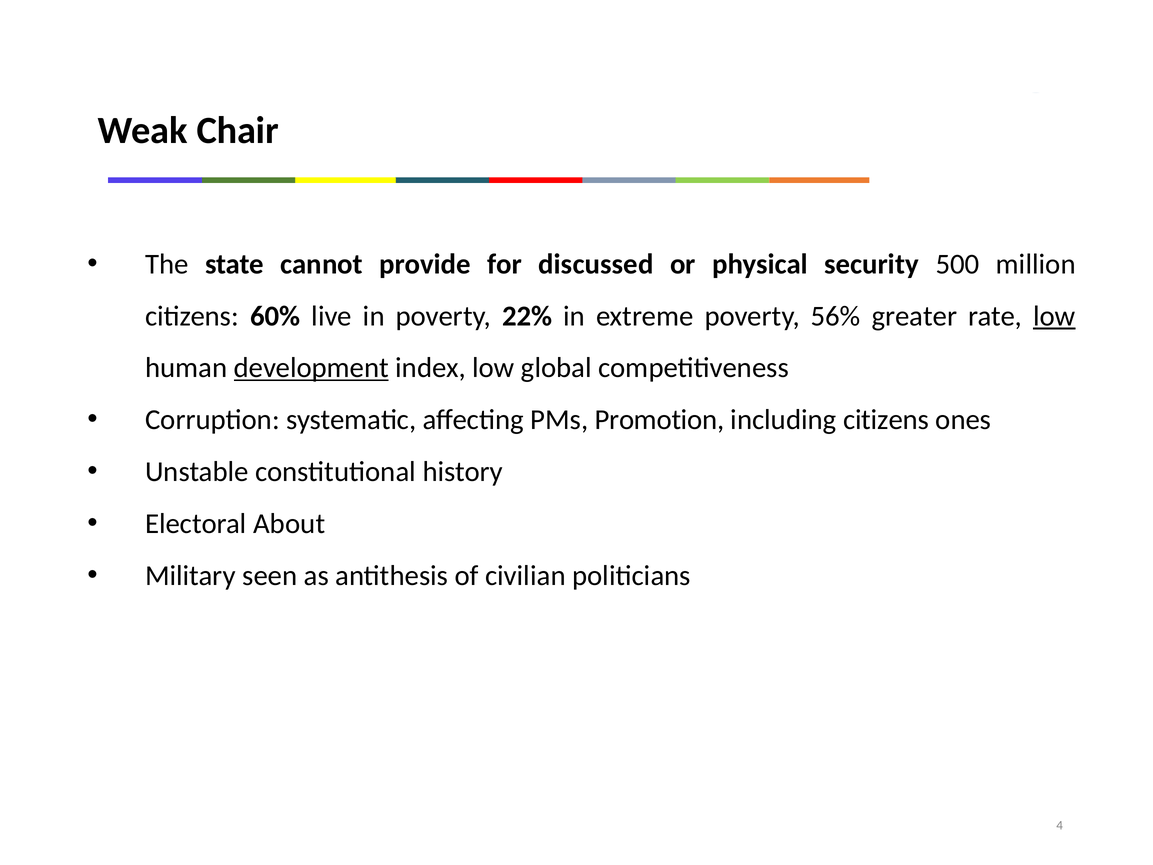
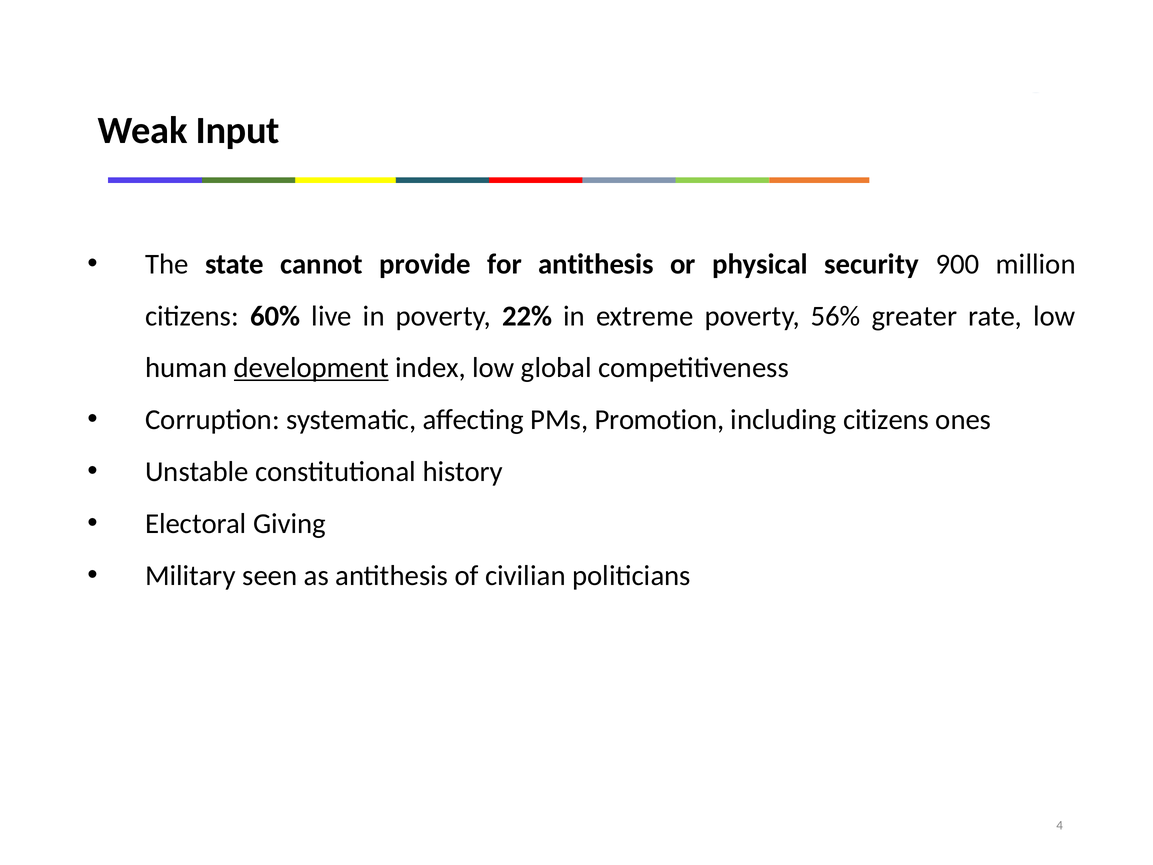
Chair: Chair -> Input (238, 130)
for discussed: discussed -> antithesis (596, 264)
500: 500 -> 900 (958, 264)
low underline: present -> none (1054, 316)
About: About -> Giving (289, 524)
